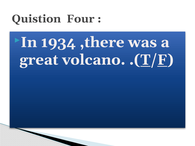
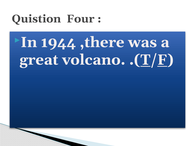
1934: 1934 -> 1944 (58, 42)
